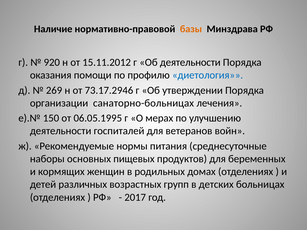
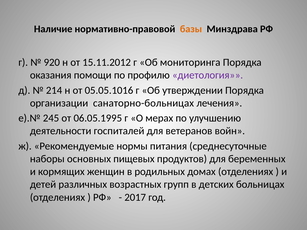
Об деятельности: деятельности -> мониторинга (190, 62)
диетология colour: blue -> purple (208, 75)
269: 269 -> 214 (54, 90)
73.17.2946: 73.17.2946 -> 05.05.1016 (109, 90)
150: 150 -> 245 (51, 118)
